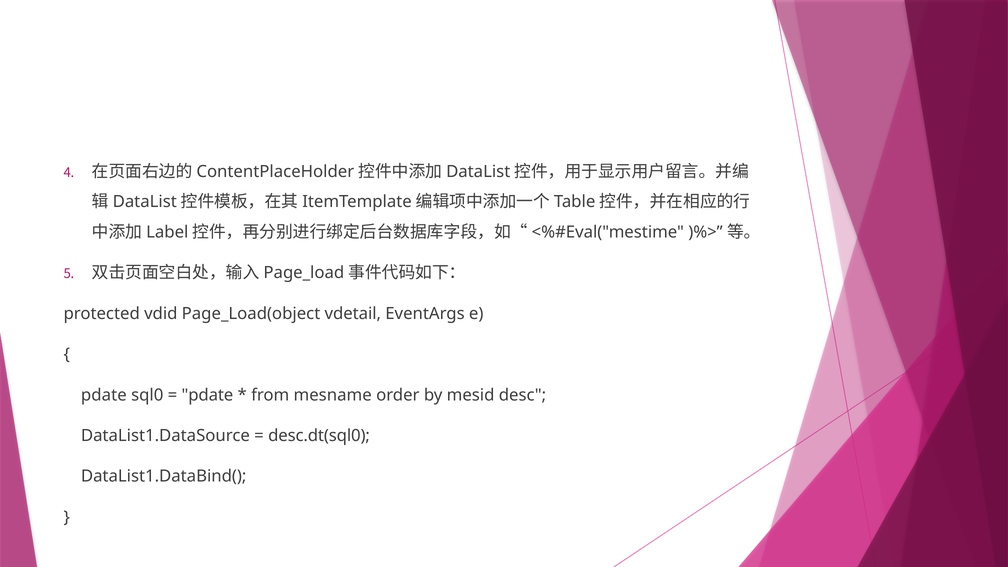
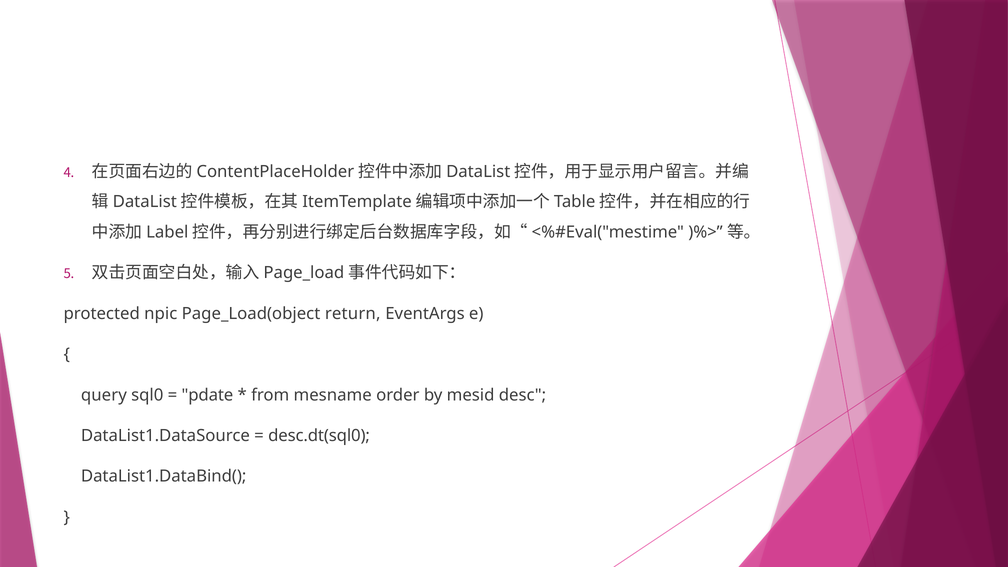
vdid: vdid -> npic (161, 314)
vdetail: vdetail -> return (353, 314)
pdate: pdate -> query (104, 395)
